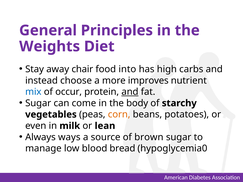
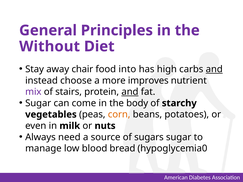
Weights: Weights -> Without (50, 46)
and underline: none -> present (214, 69)
mix colour: blue -> purple (33, 92)
occur: occur -> stairs (69, 92)
lean: lean -> nuts (105, 126)
ways: ways -> need (69, 137)
brown: brown -> sugars (149, 137)
